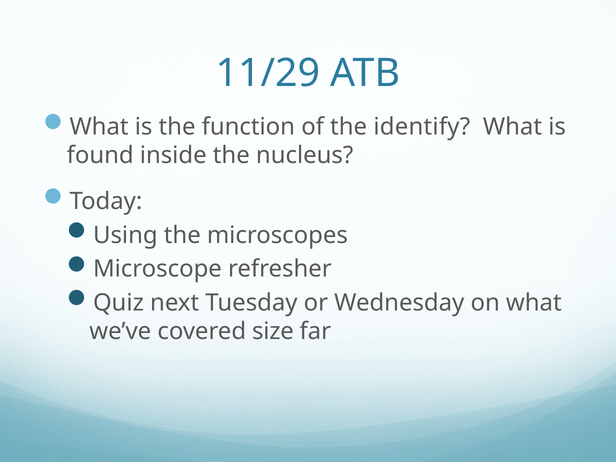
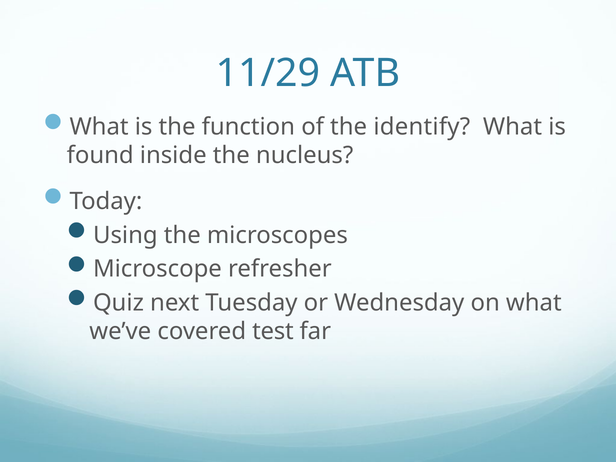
size: size -> test (273, 332)
